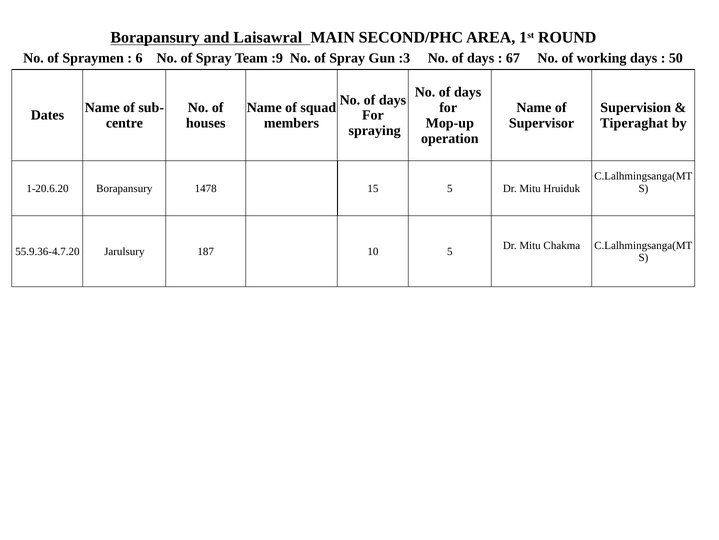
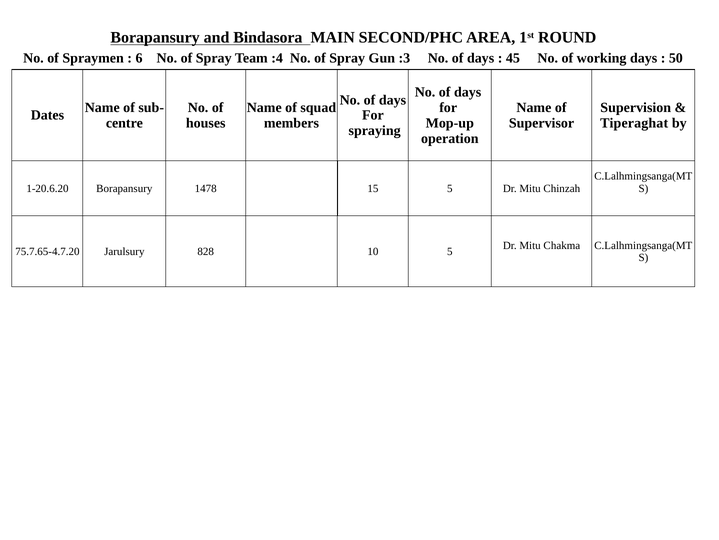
Laisawral: Laisawral -> Bindasora (268, 38)
:9: :9 -> :4 (277, 58)
67: 67 -> 45 (513, 58)
Hruiduk: Hruiduk -> Chinzah (562, 188)
55.9.36-4.7.20: 55.9.36-4.7.20 -> 75.7.65-4.7.20 (47, 251)
187: 187 -> 828 (206, 251)
